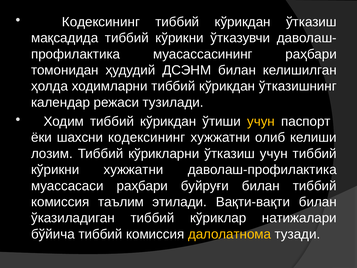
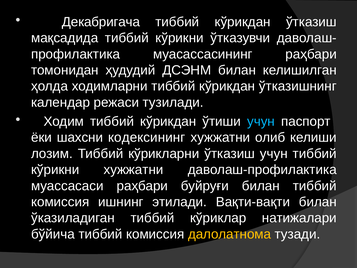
Кодексининг: Кодексининг -> Декабригача (101, 22)
учун colour: yellow -> light blue (261, 121)
таълим: таълим -> ишнинг (121, 202)
